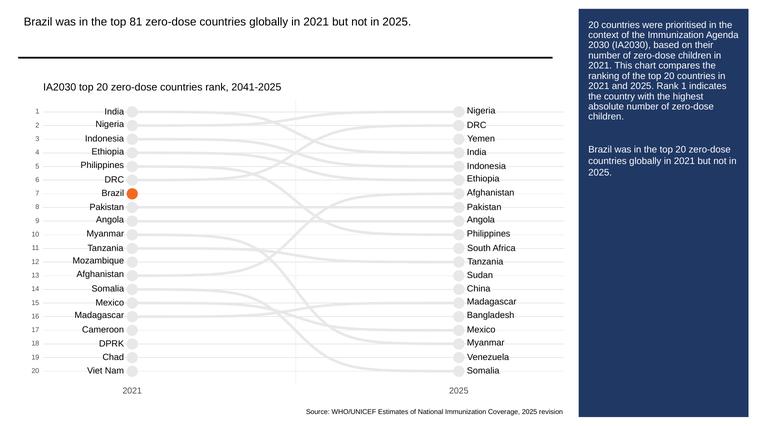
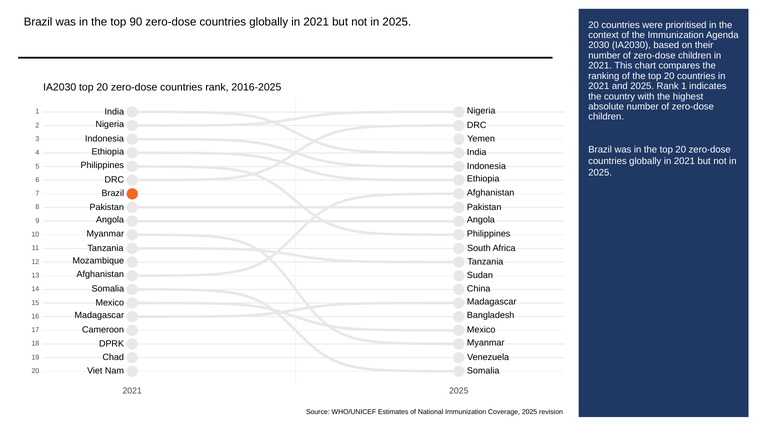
81: 81 -> 90 (136, 22)
2041-2025: 2041-2025 -> 2016-2025 (256, 87)
